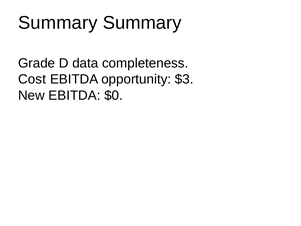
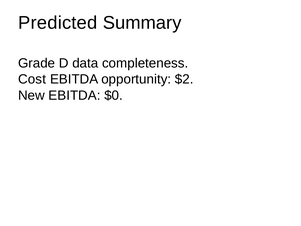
Summary: Summary -> Predicted (58, 23)
$3: $3 -> $2 (184, 79)
